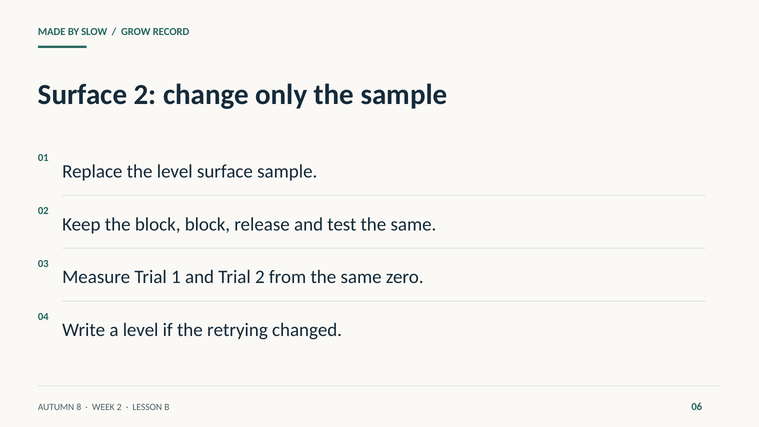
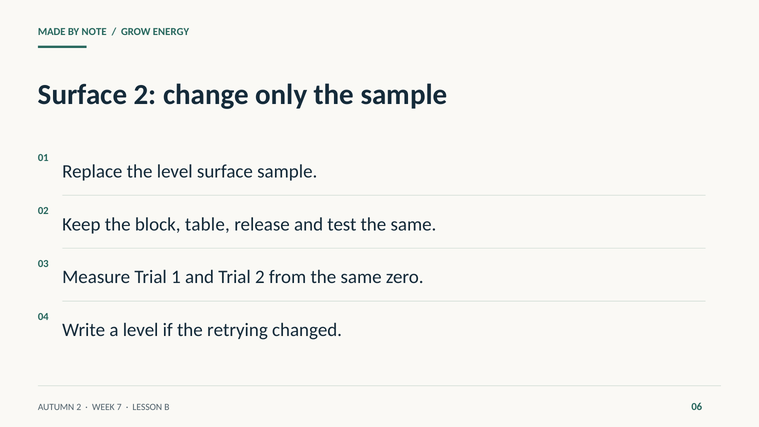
SLOW: SLOW -> NOTE (94, 32)
RECORD: RECORD -> ENERGY (171, 32)
block block: block -> table (207, 224)
AUTUMN 8: 8 -> 2 (79, 407)
WEEK 2: 2 -> 7 (119, 407)
